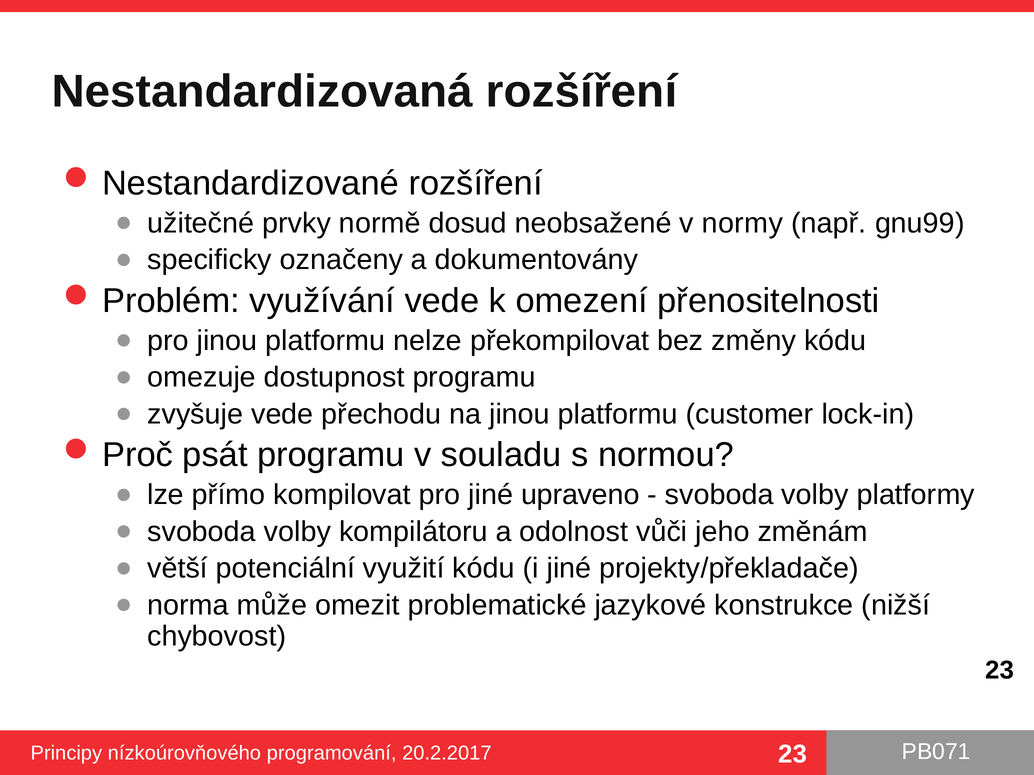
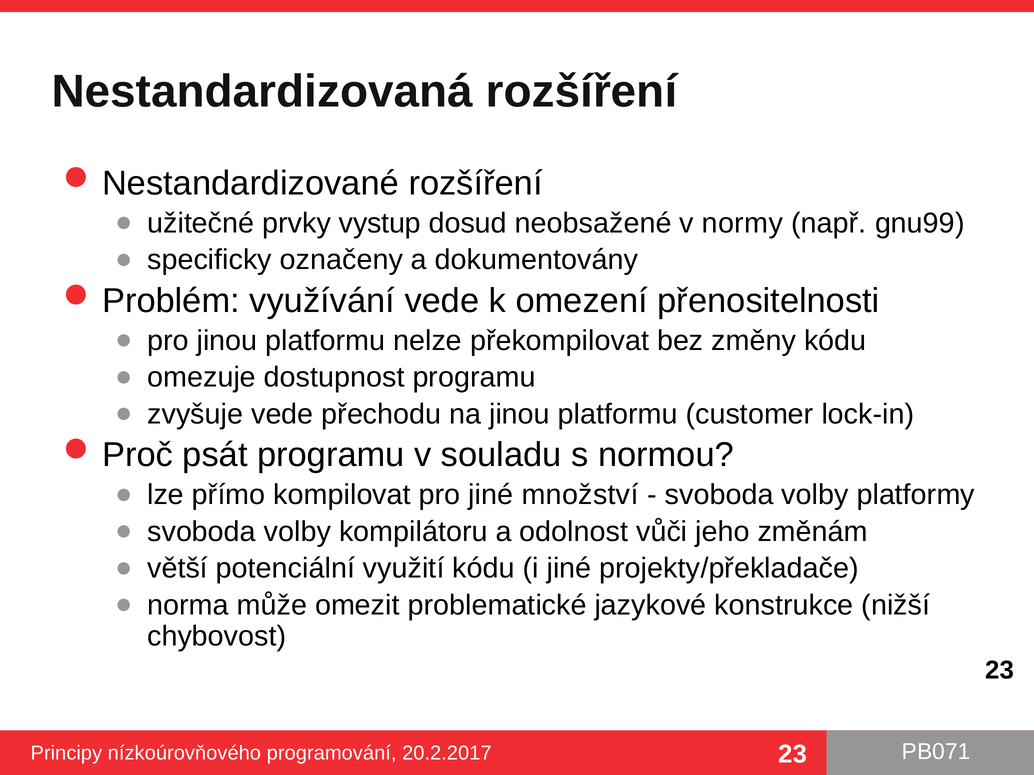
normě: normě -> vystup (380, 223)
upraveno: upraveno -> množství (580, 495)
